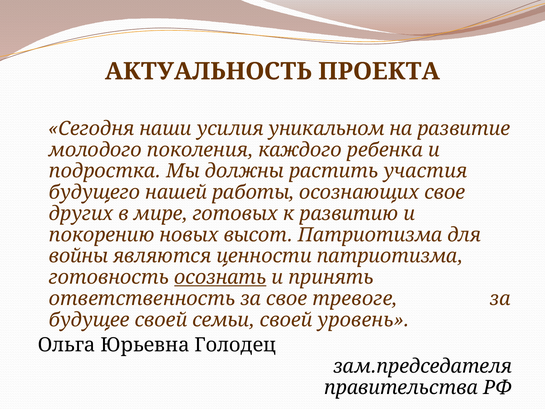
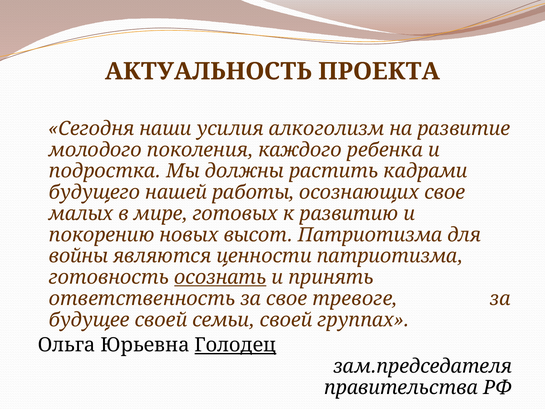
уникальном: уникальном -> алкоголизм (327, 129)
участия: участия -> кадрами (426, 171)
других: других -> малых (81, 214)
уровень: уровень -> группах (363, 320)
Голодец underline: none -> present (235, 345)
